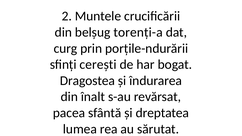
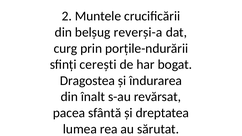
torenți-a: torenți-a -> reverși-a (138, 32)
